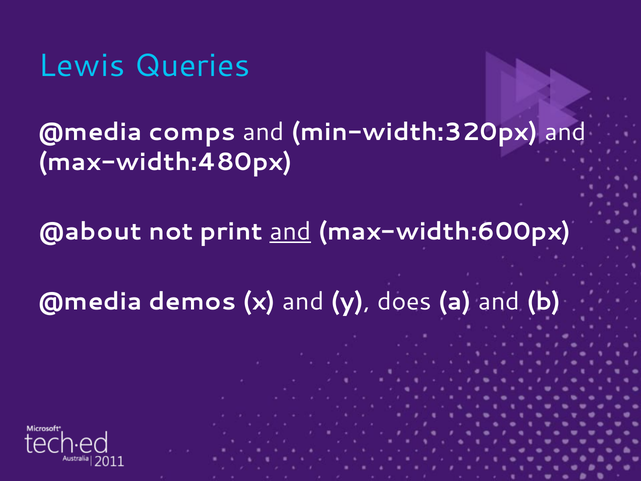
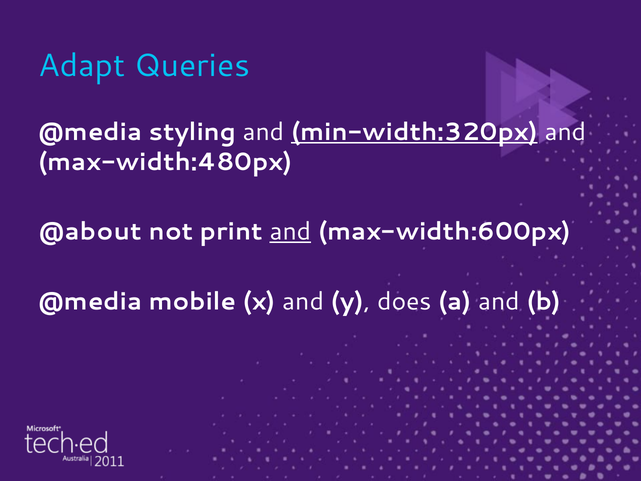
Lewis: Lewis -> Adapt (82, 66)
comps: comps -> styling (192, 132)
min-width:320px underline: none -> present (414, 132)
demos: demos -> mobile (192, 301)
